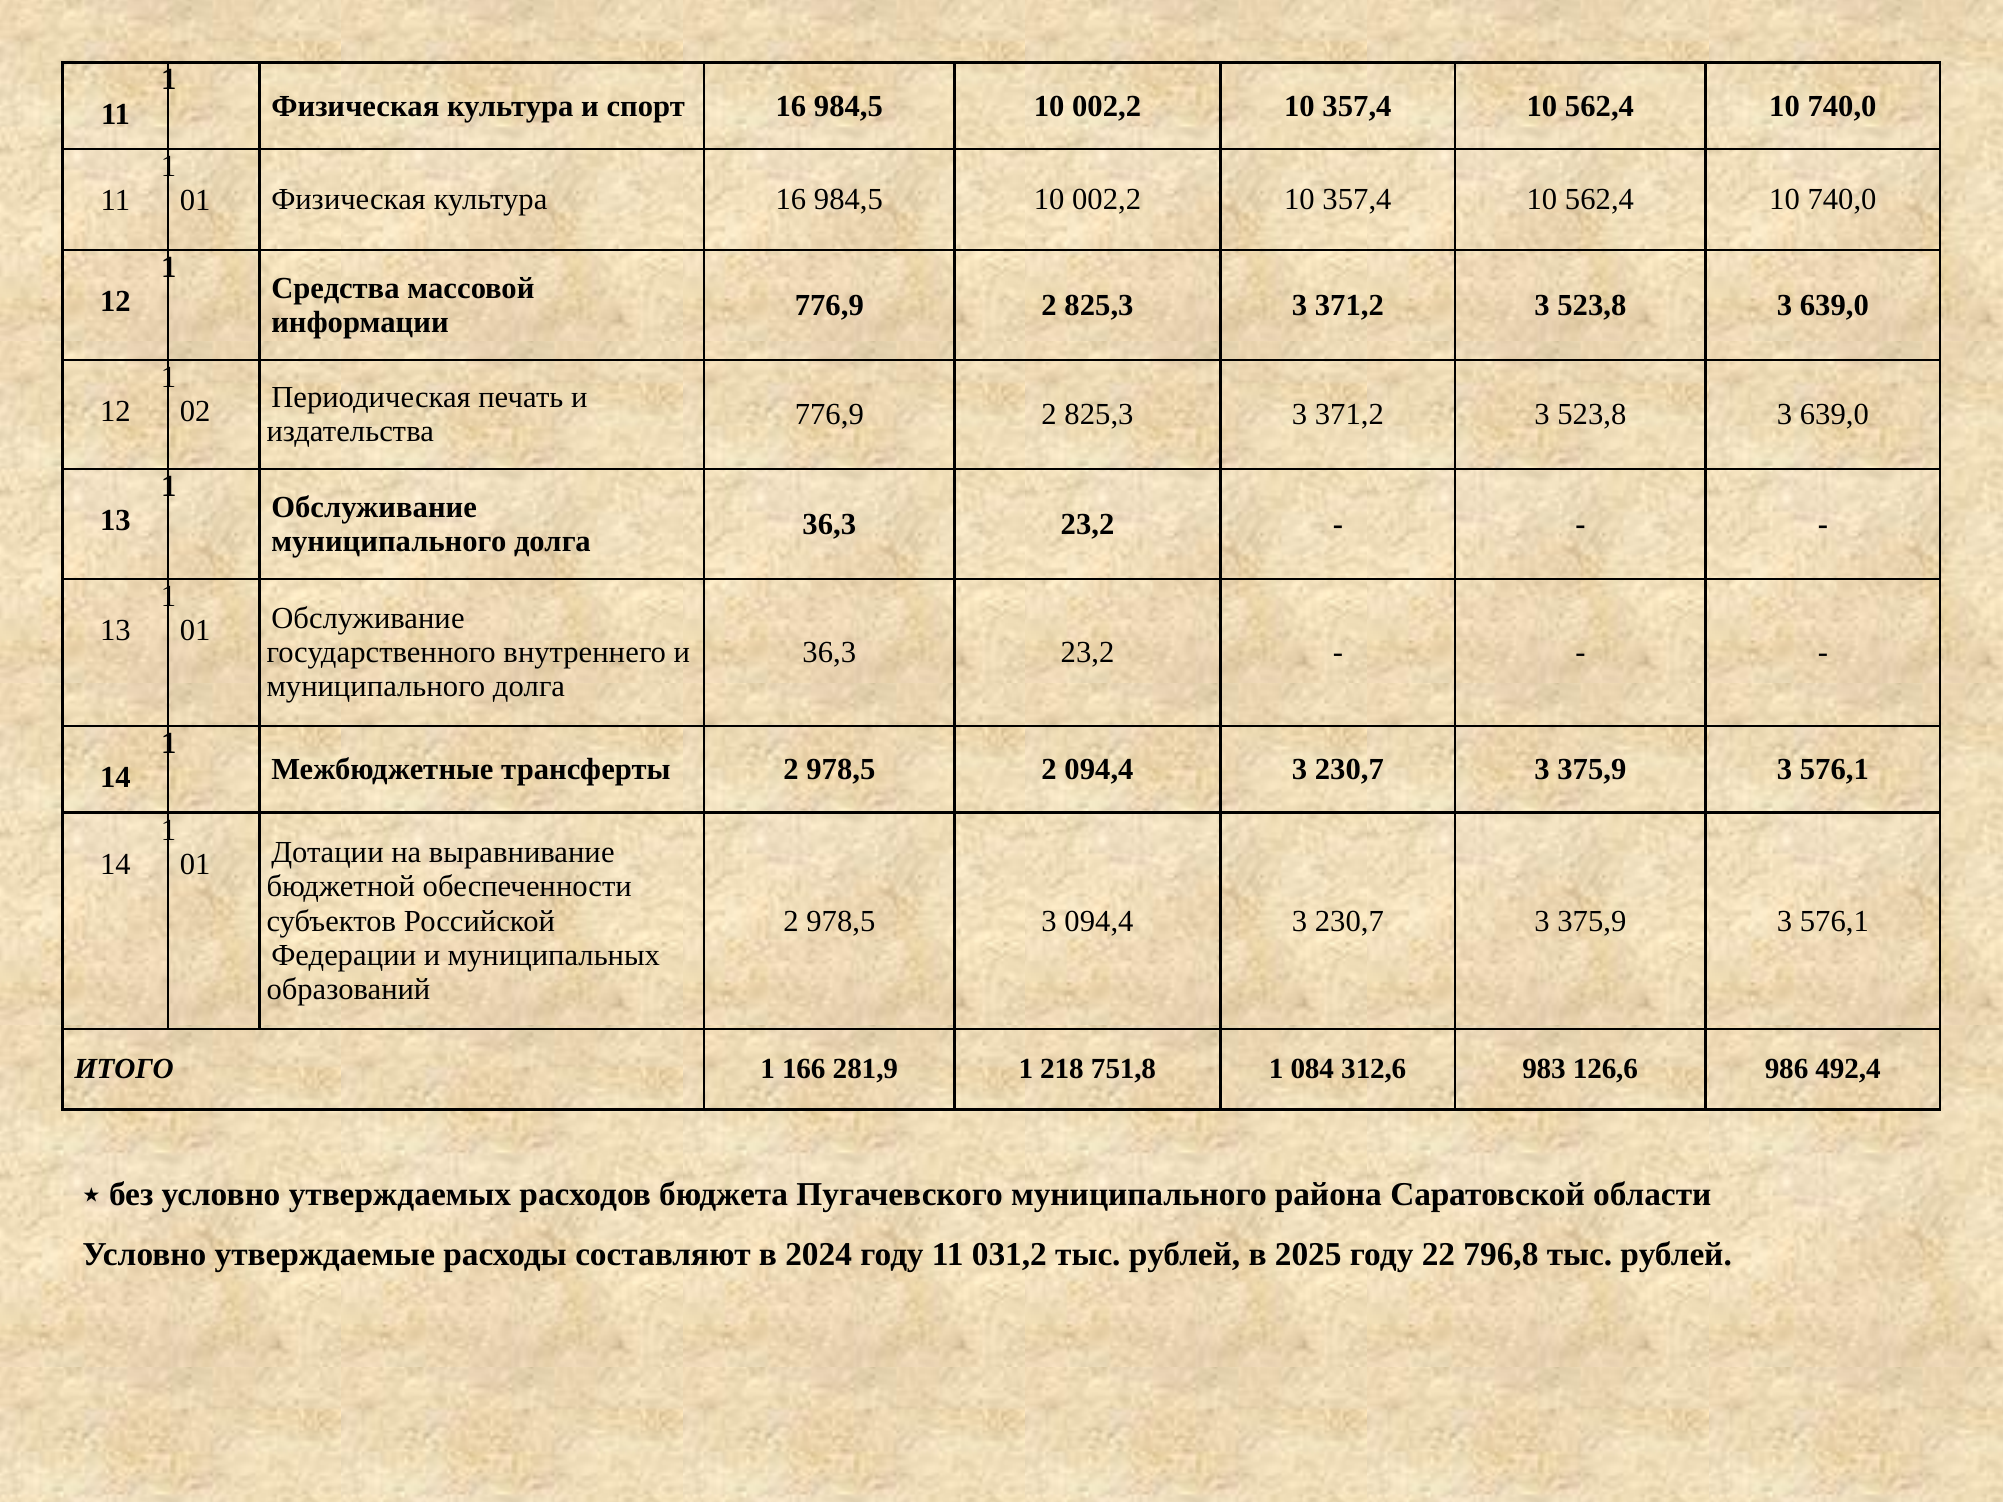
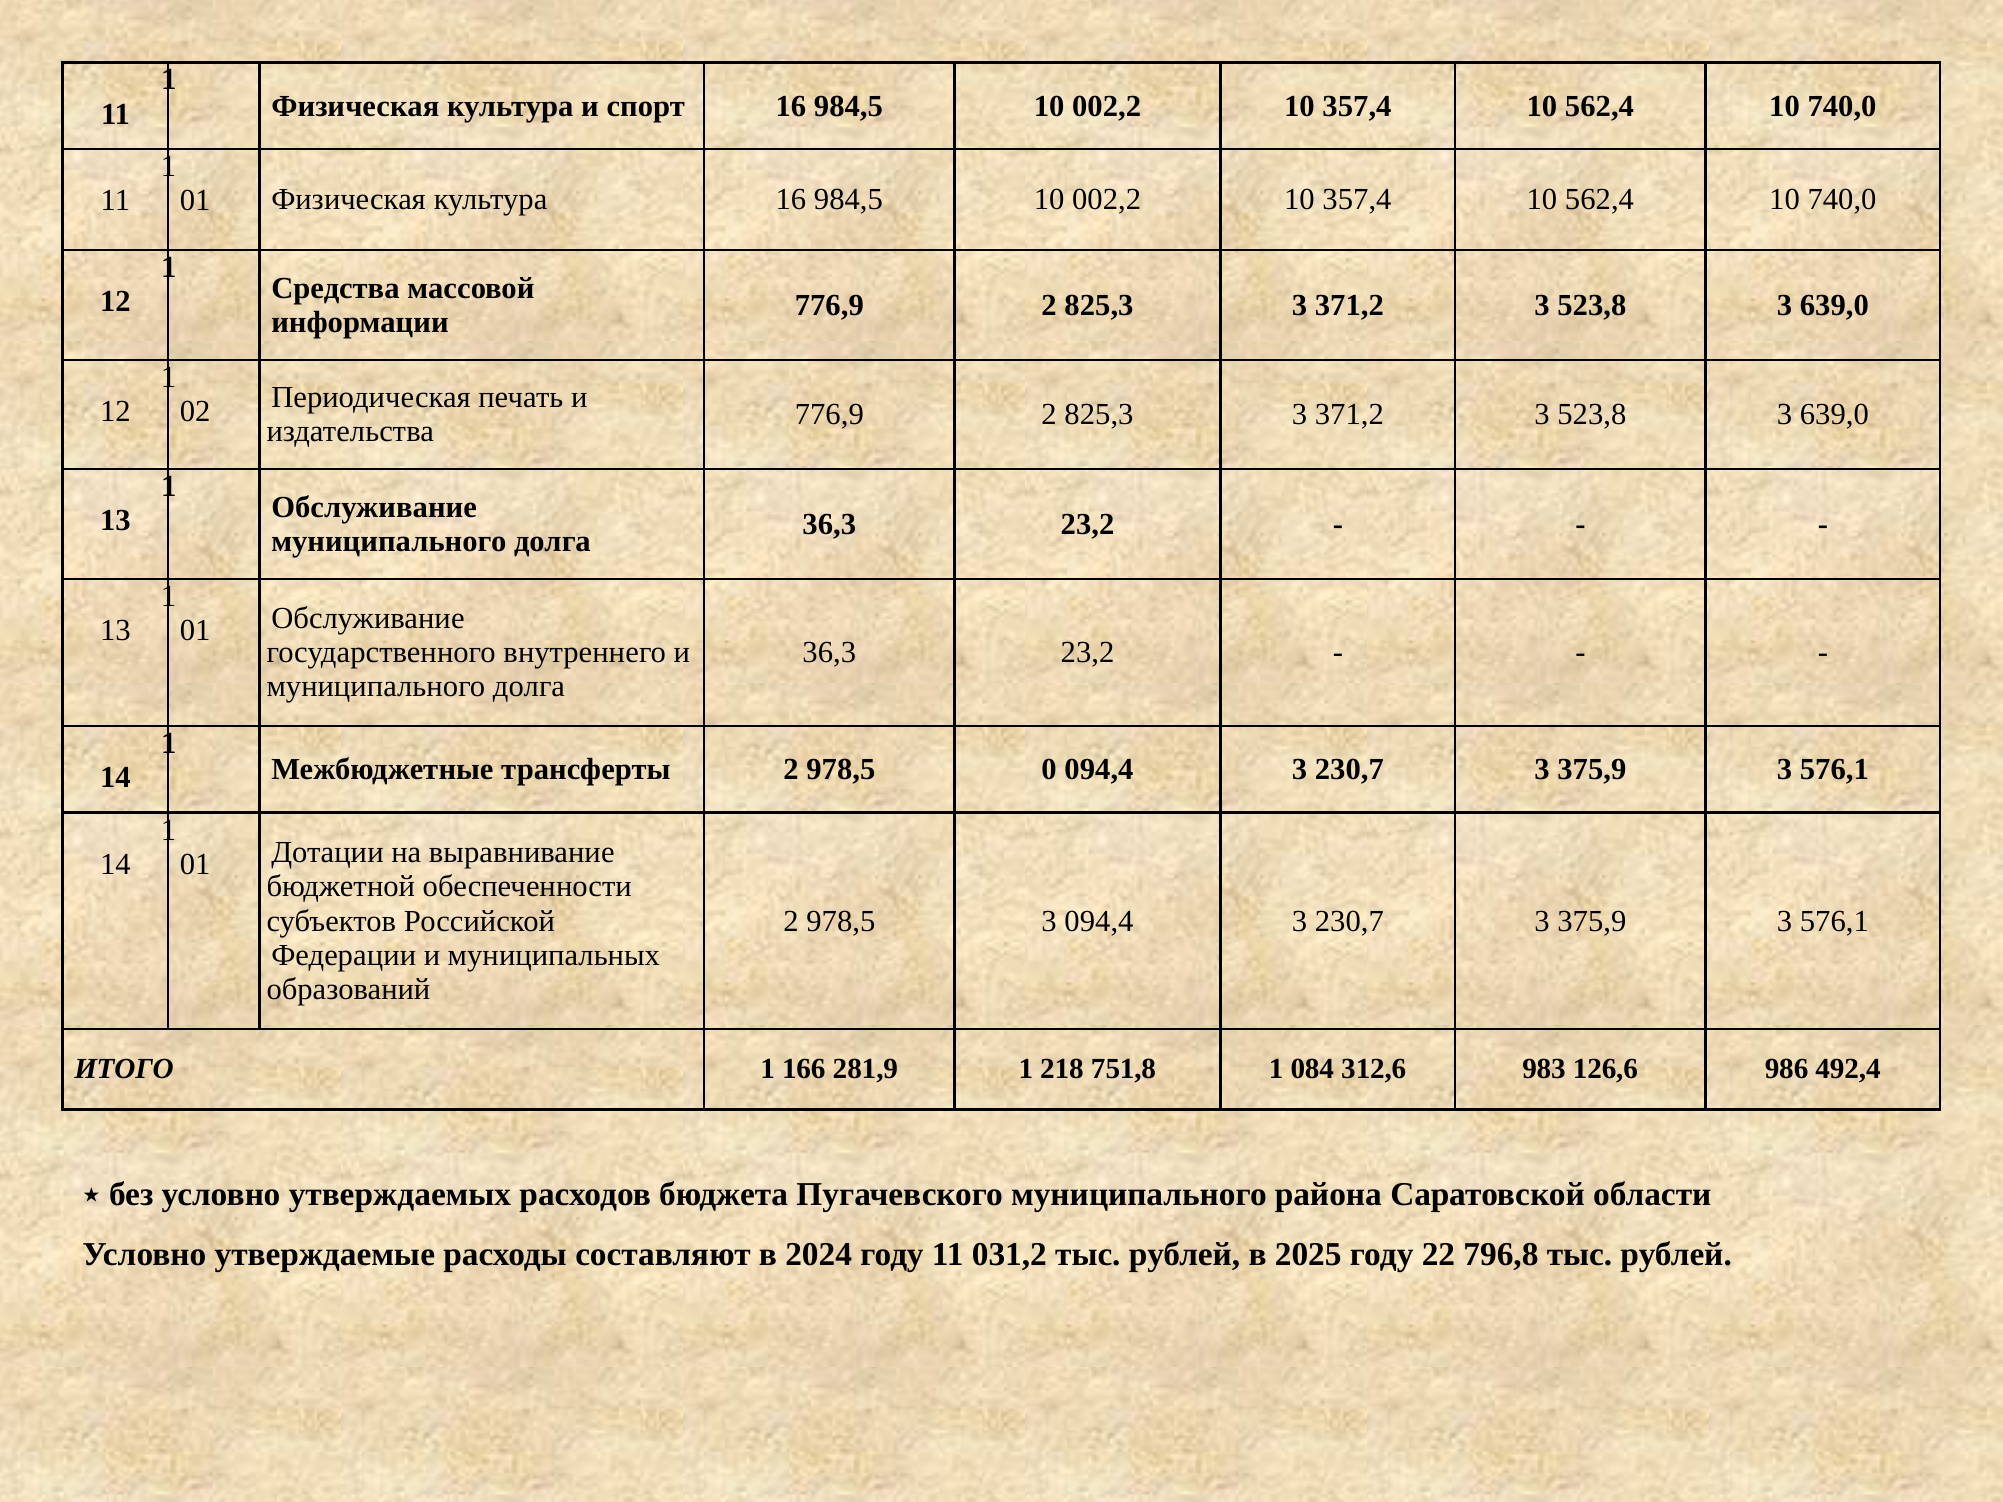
978,5 2: 2 -> 0 (1049, 770)
